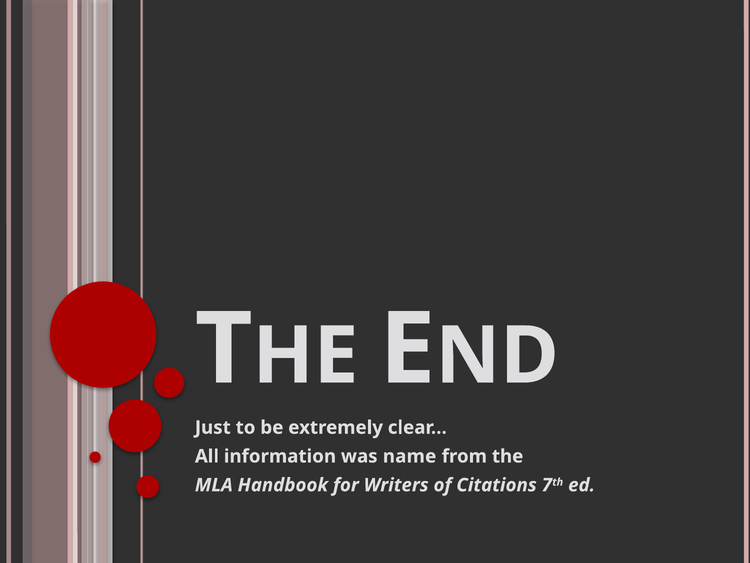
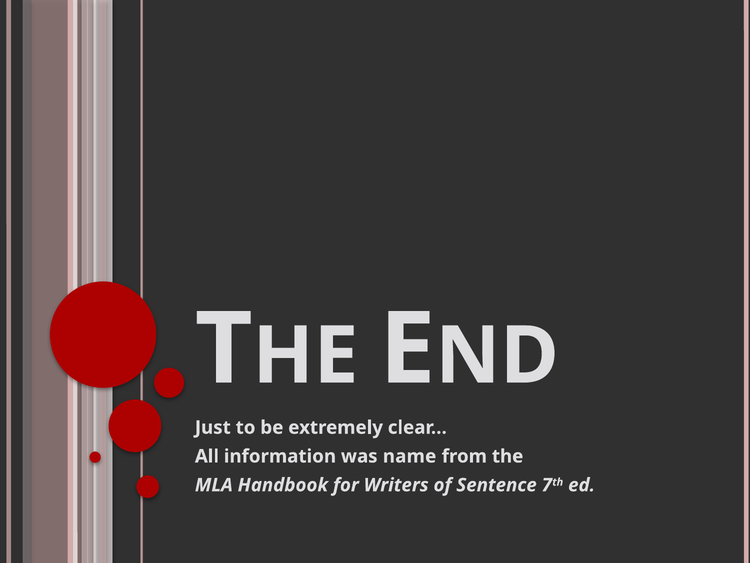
Citations: Citations -> Sentence (497, 485)
